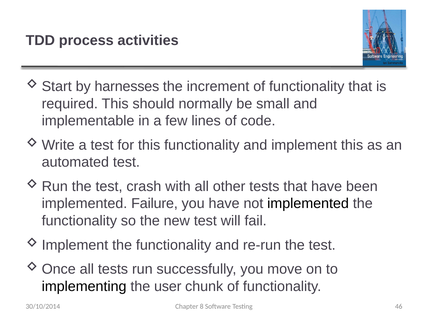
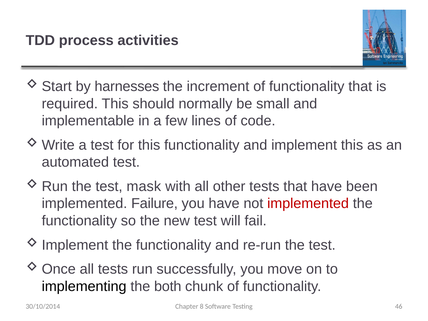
crash: crash -> mask (144, 186)
implemented colour: black -> red (308, 204)
user: user -> both (168, 286)
